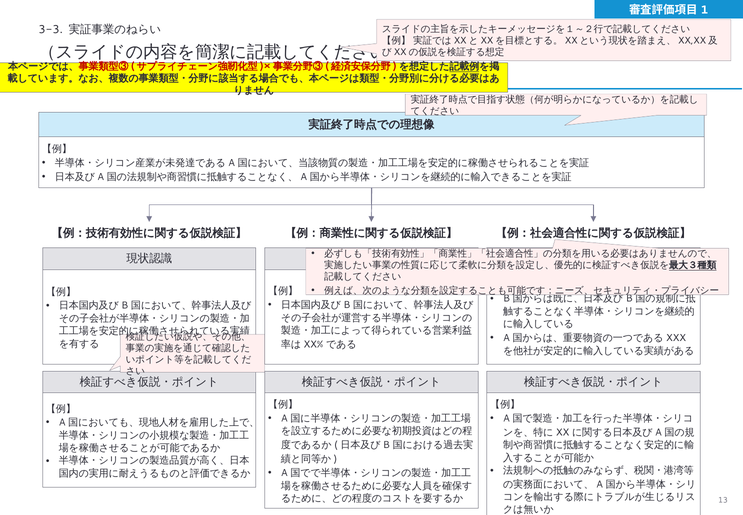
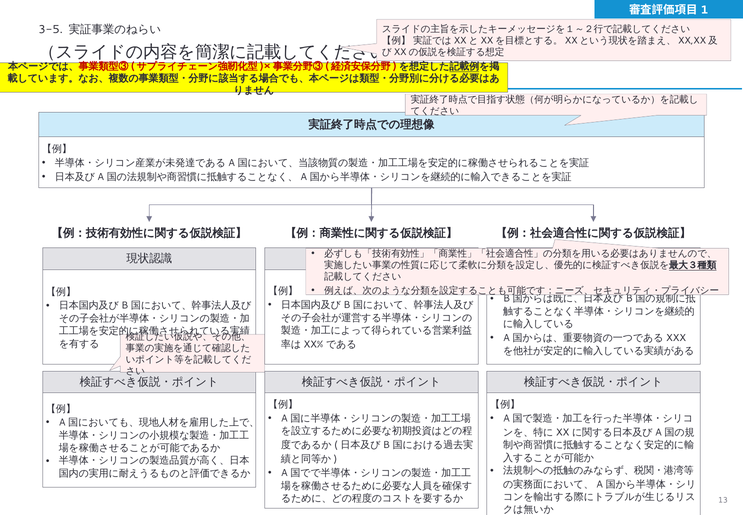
3-3: 3-3 -> 3-5 (51, 29)
